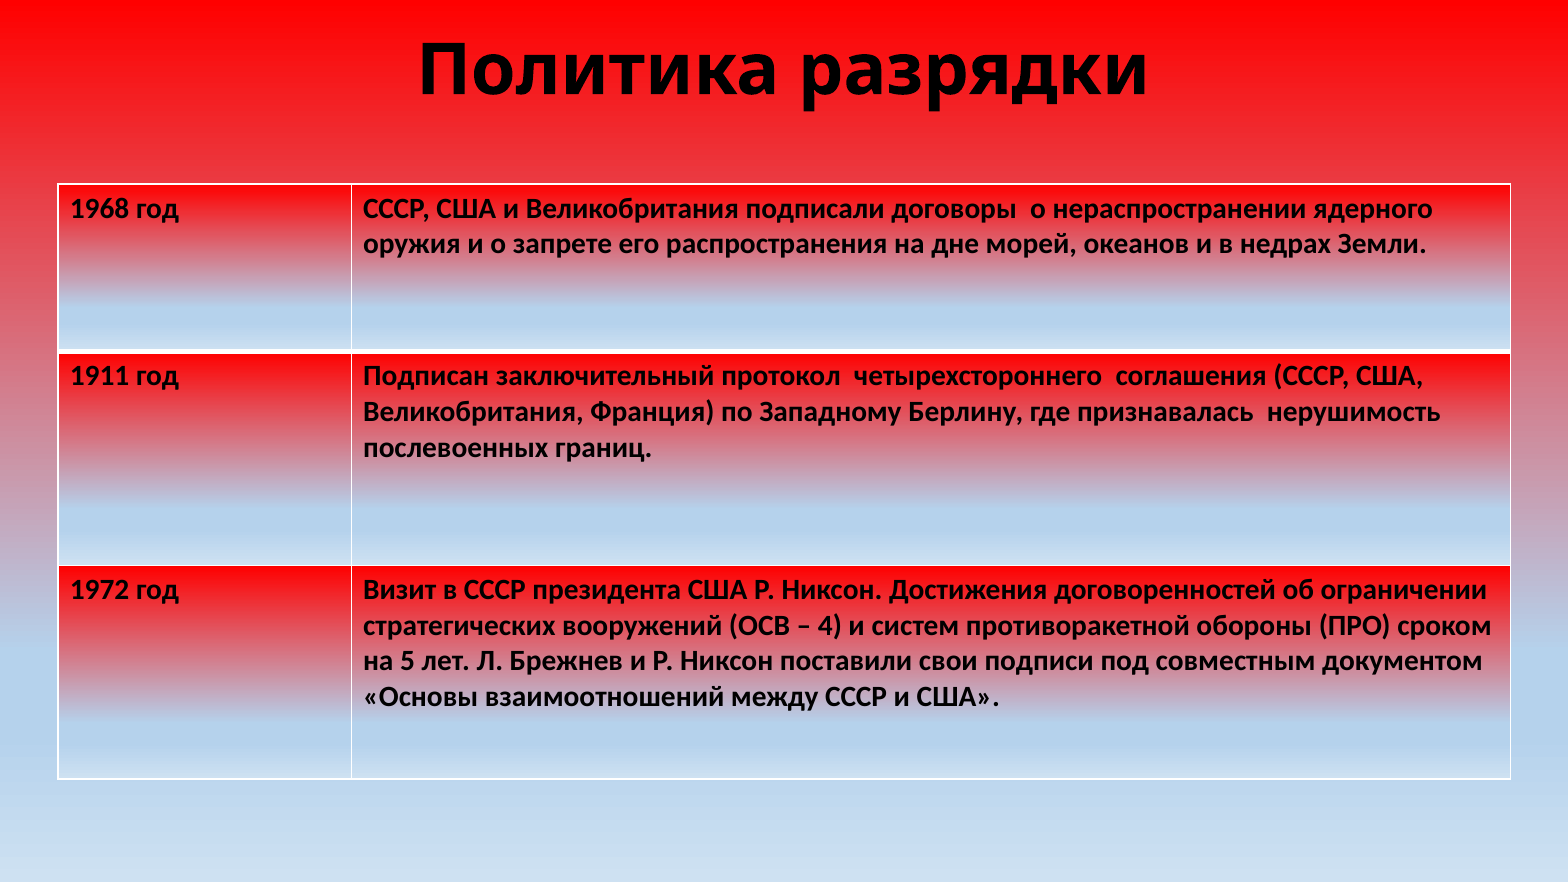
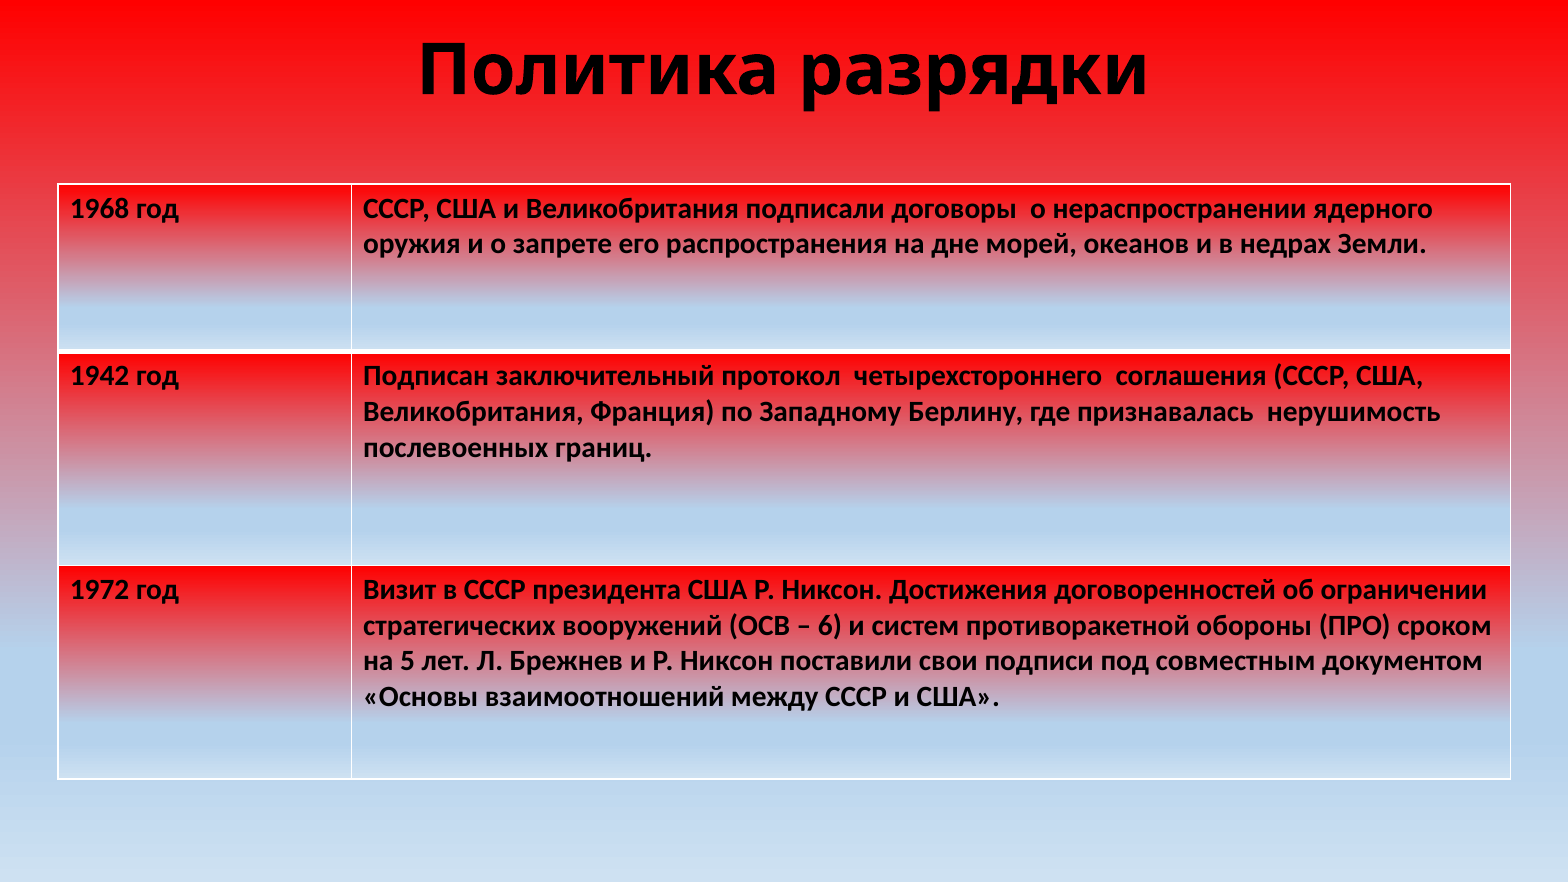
1911: 1911 -> 1942 (100, 376)
4: 4 -> 6 (830, 625)
